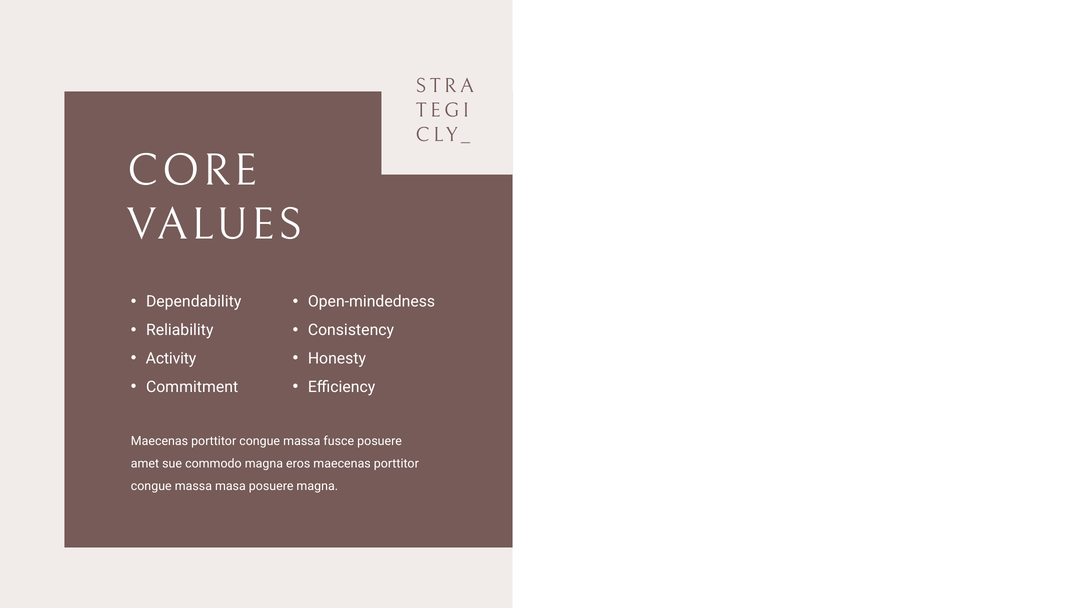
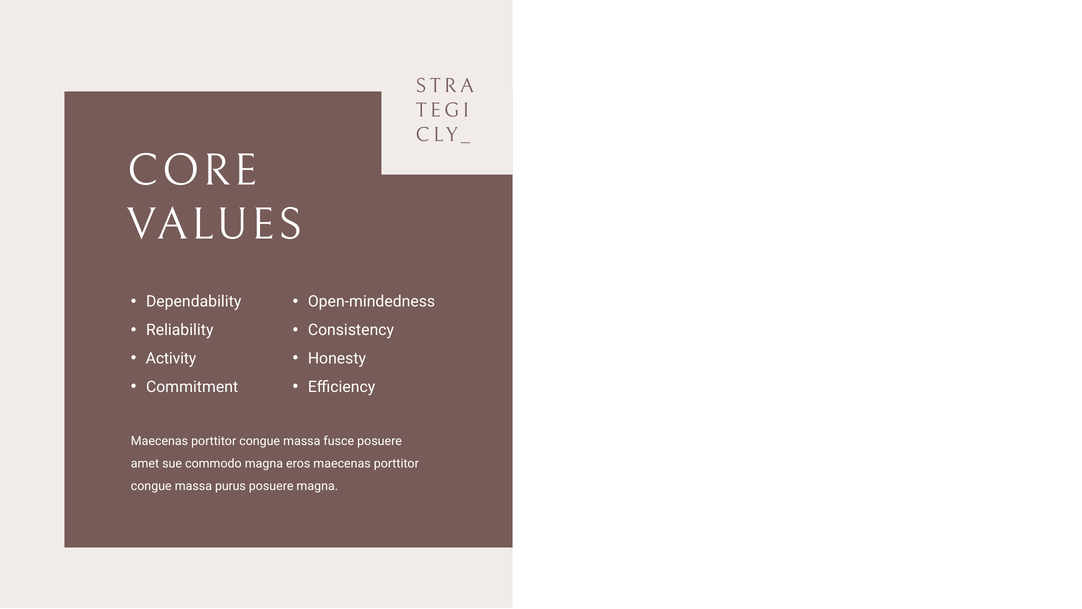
masa: masa -> purus (230, 486)
